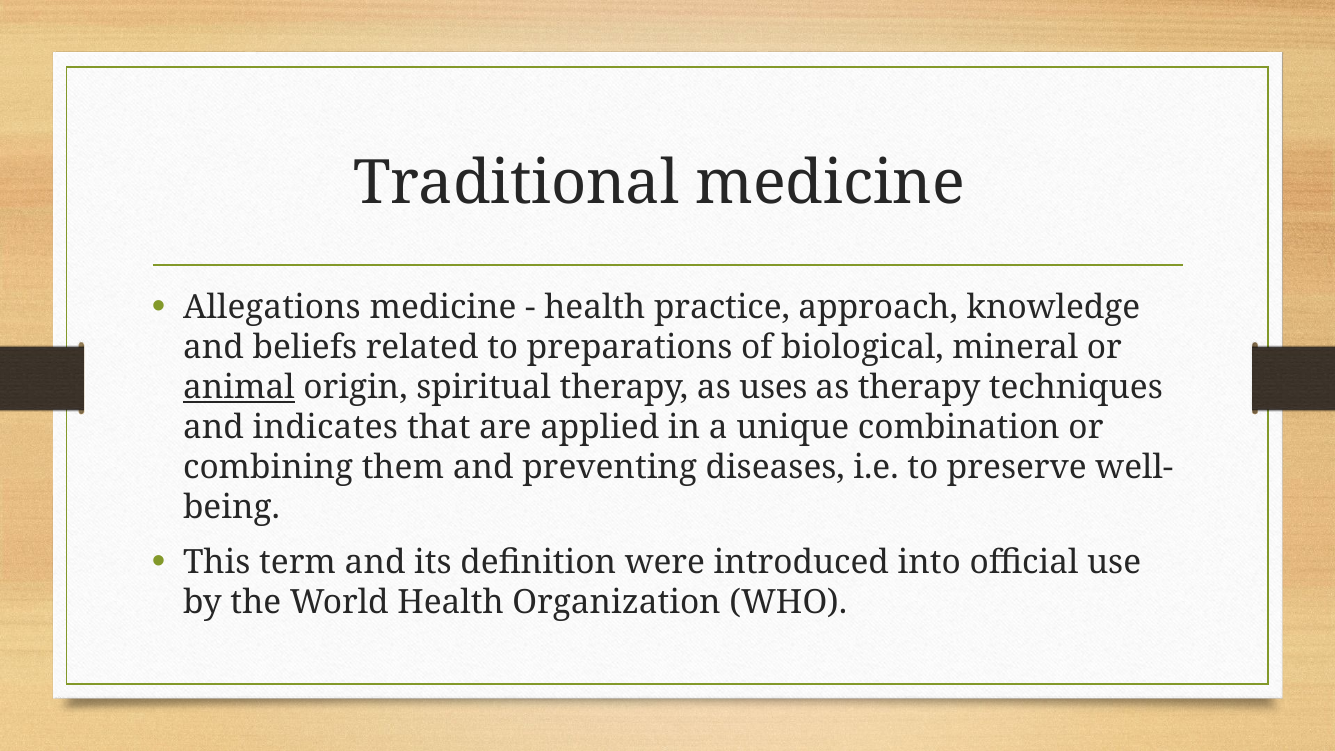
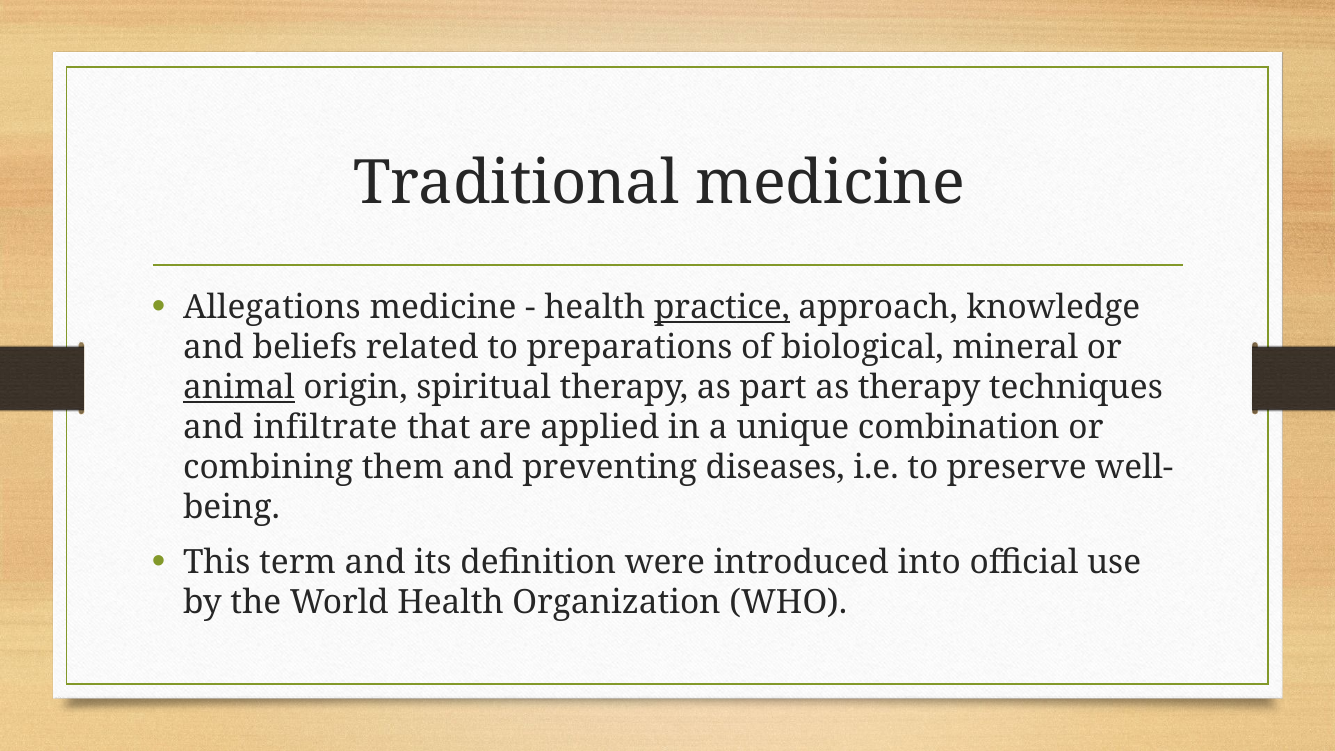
practice underline: none -> present (722, 307)
uses: uses -> part (773, 387)
indicates: indicates -> infiltrate (325, 428)
